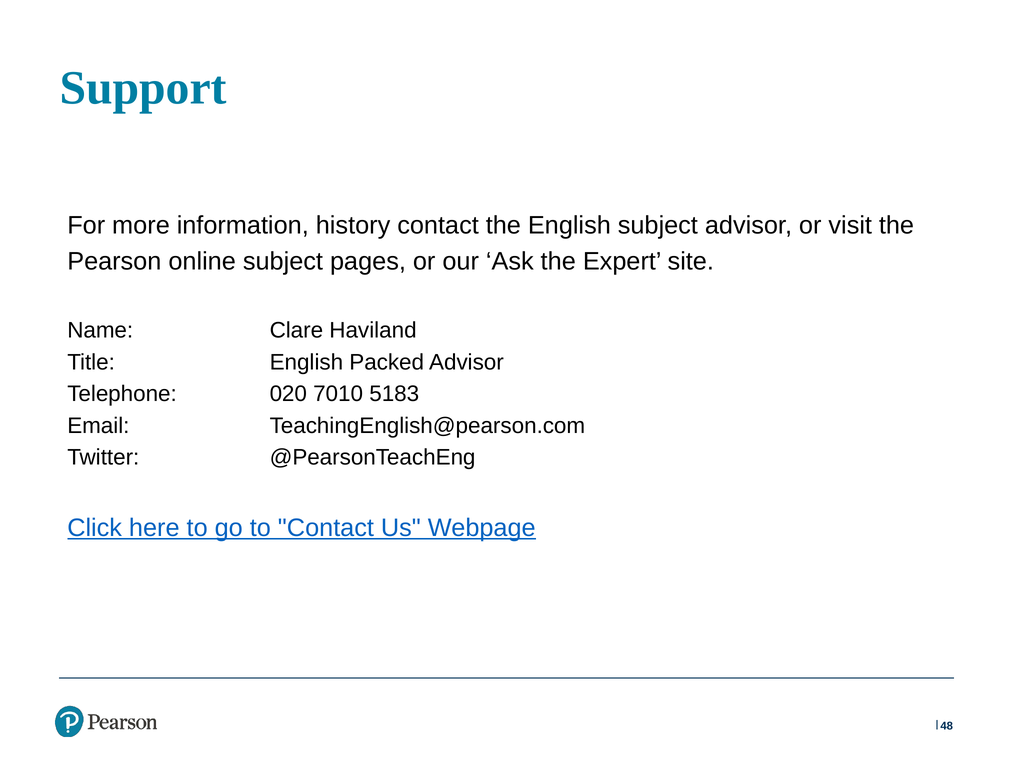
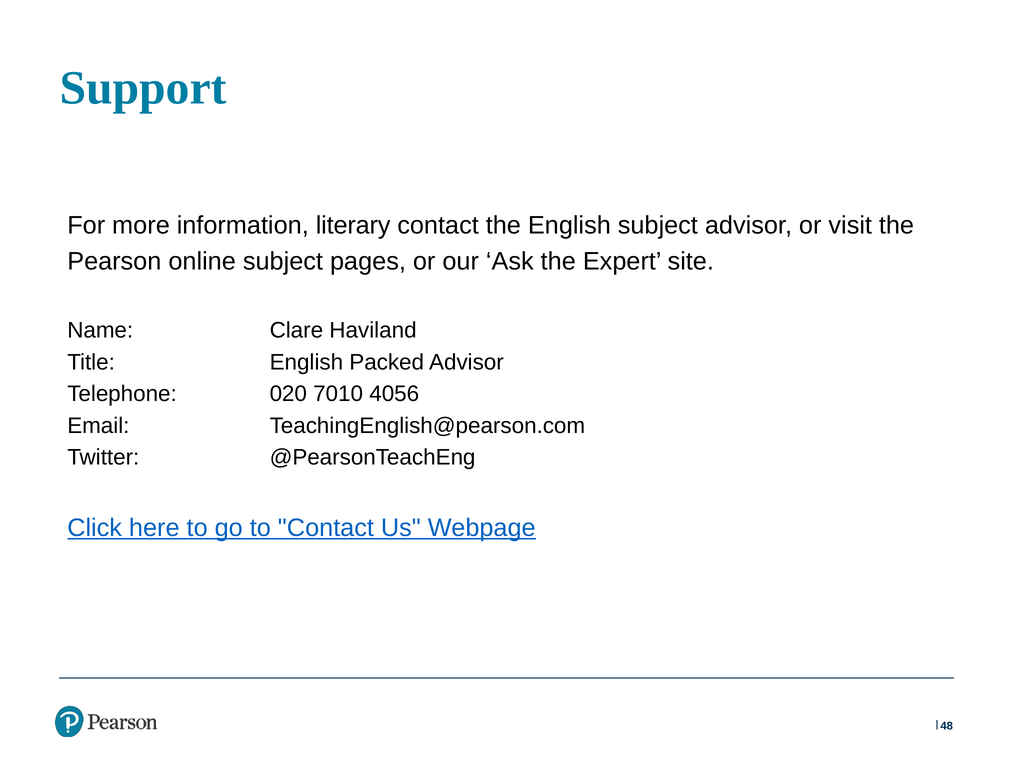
history: history -> literary (353, 225)
5183: 5183 -> 4056 (394, 394)
